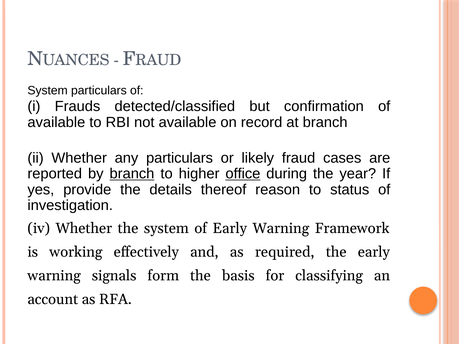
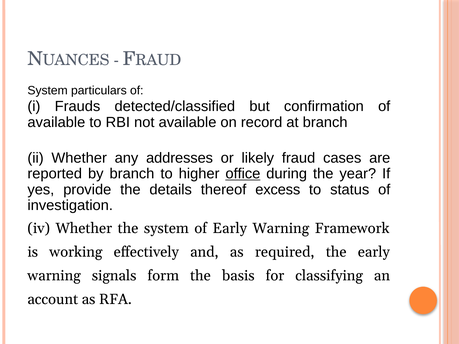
any particulars: particulars -> addresses (180, 158)
branch underline: present -> none (132, 174)
reason: reason -> excess (278, 190)
